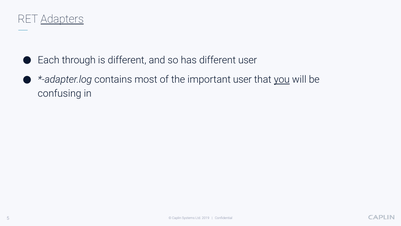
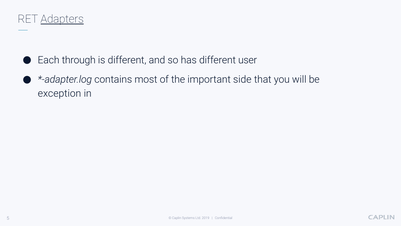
important user: user -> side (242, 79)
you underline: present -> none (282, 79)
confusing: confusing -> exception (59, 93)
